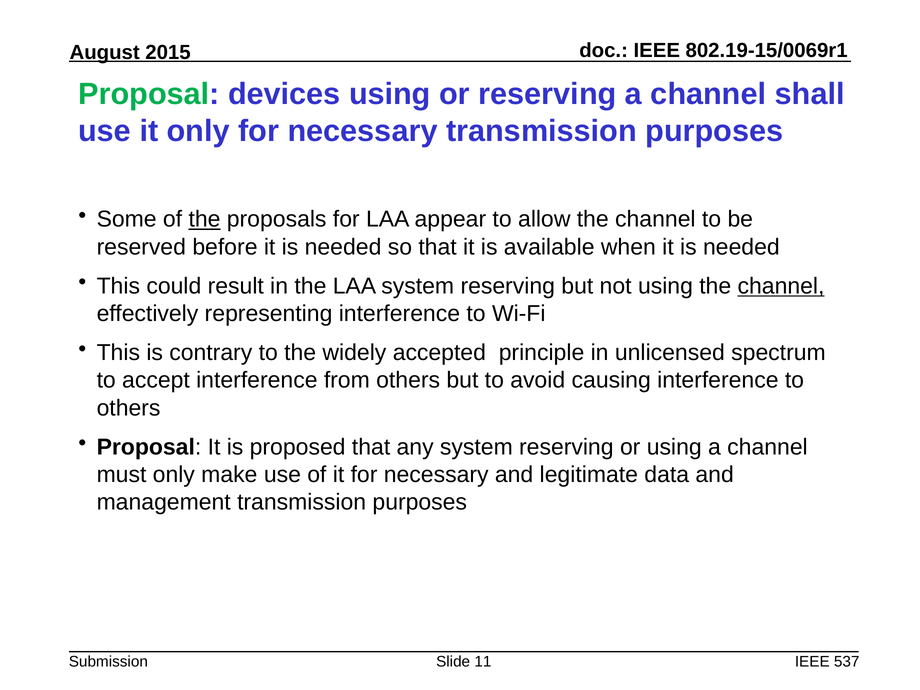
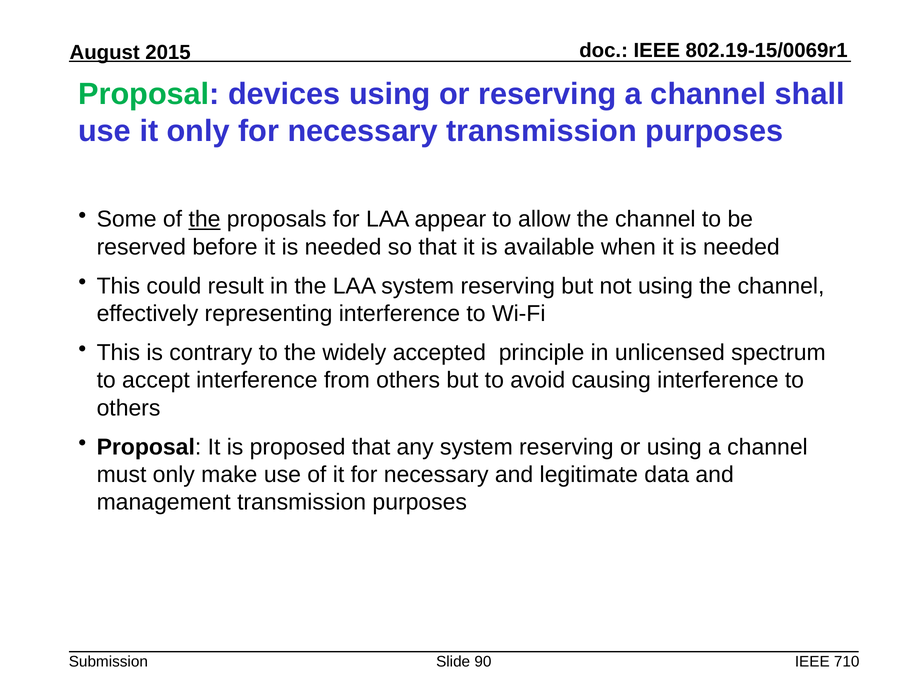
channel underline: present -> none (781, 286)
11: 11 -> 90 (483, 662)
537: 537 -> 710 (847, 662)
